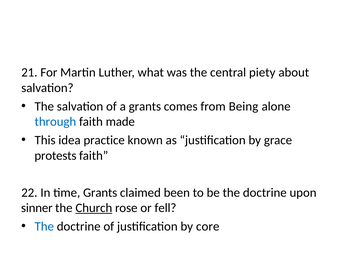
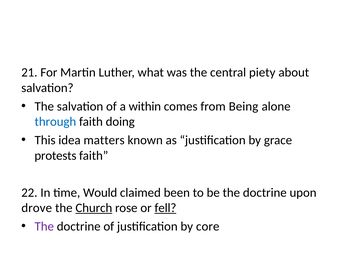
a grants: grants -> within (145, 106)
made: made -> doing (120, 122)
practice: practice -> matters (104, 140)
time Grants: Grants -> Would (100, 193)
sinner: sinner -> drove (37, 208)
fell underline: none -> present (165, 208)
The colour: blue -> purple (44, 227)
